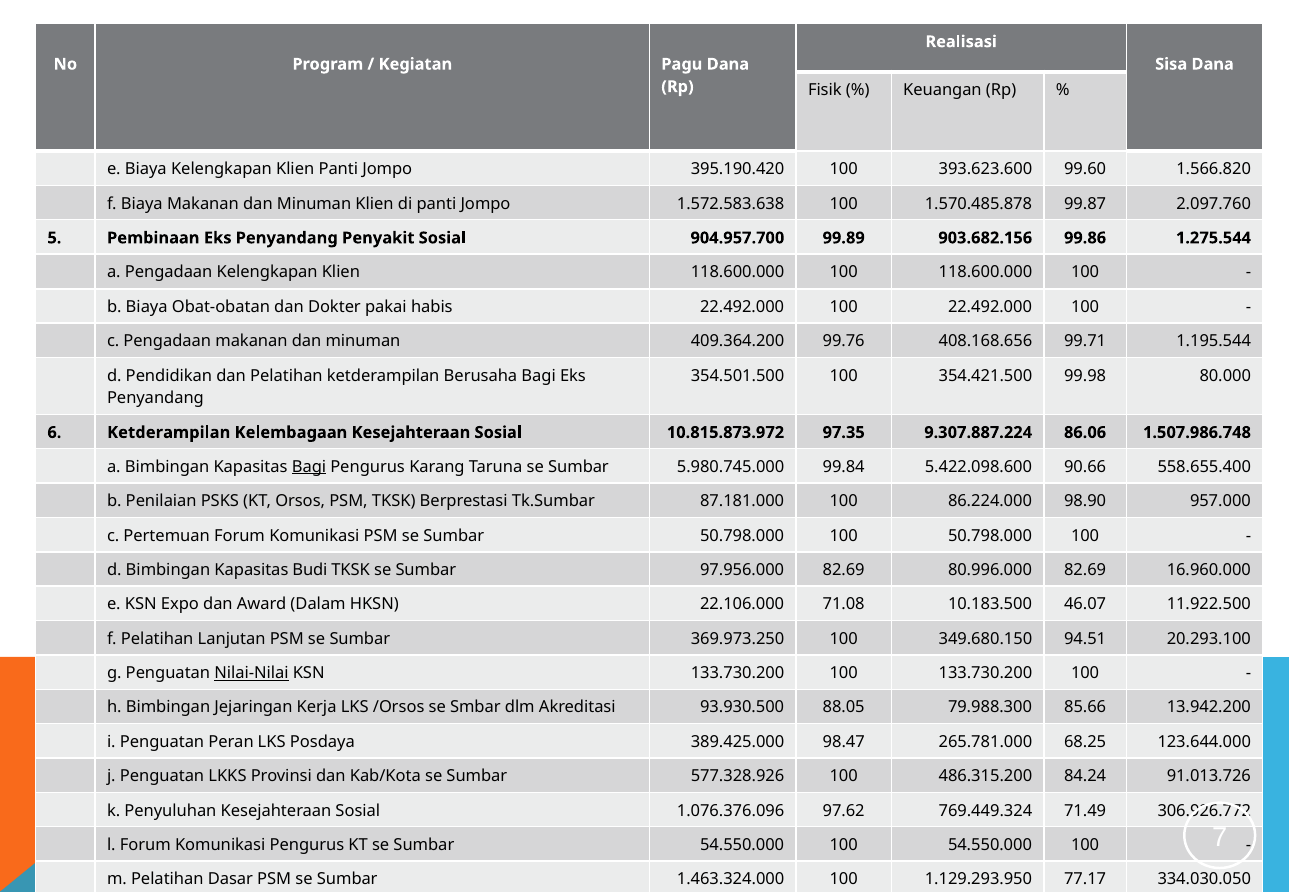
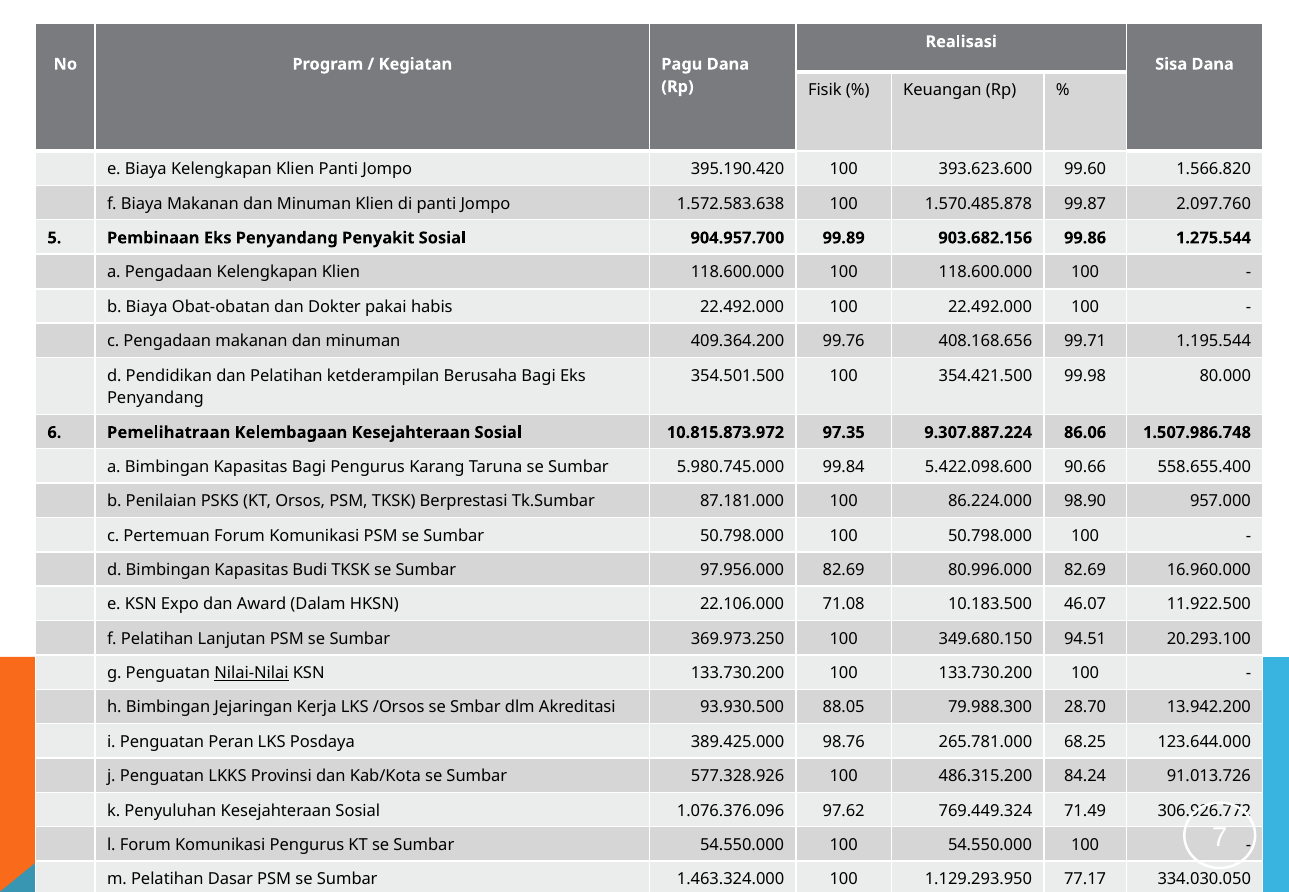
6 Ketderampilan: Ketderampilan -> Pemelihatraan (169, 433)
Bagi underline: present -> none (309, 467)
85.66: 85.66 -> 28.70 (1085, 708)
98.47: 98.47 -> 98.76 (844, 742)
